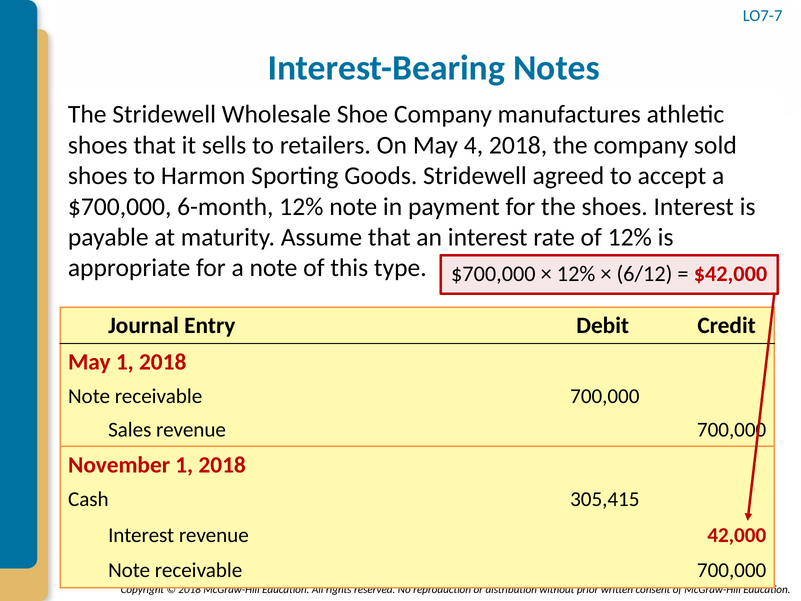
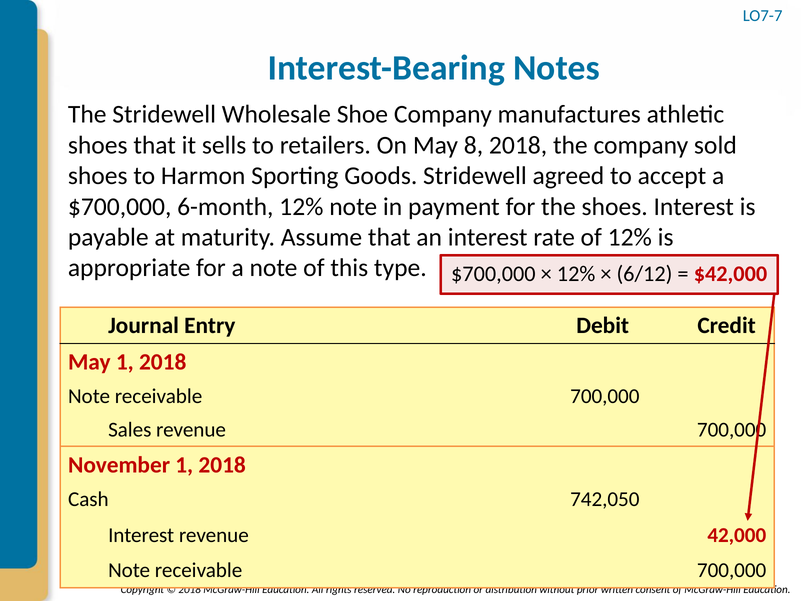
4: 4 -> 8 (473, 145)
305,415: 305,415 -> 742,050 (605, 499)
